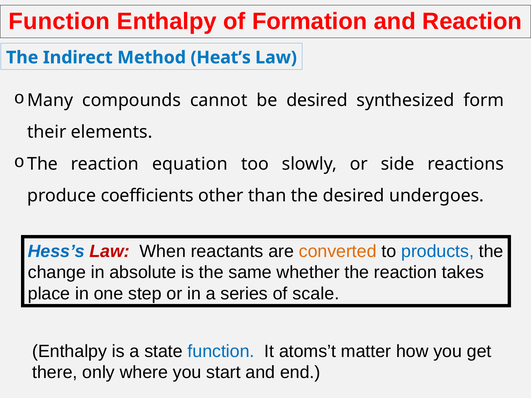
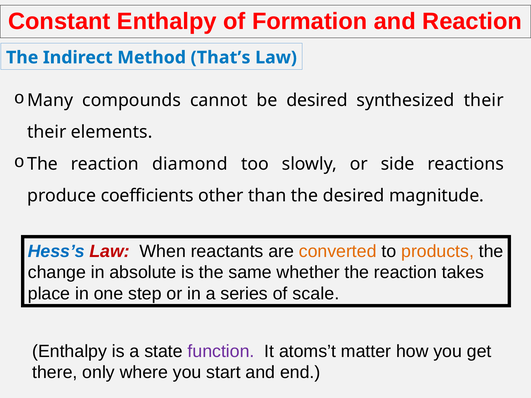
Function: Function -> Constant (59, 21)
Heat’s: Heat’s -> That’s (221, 58)
synthesized form: form -> their (484, 100)
equation: equation -> diamond (190, 164)
undergoes: undergoes -> magnitude (437, 196)
products colour: blue -> orange (438, 251)
function colour: blue -> purple (221, 351)
